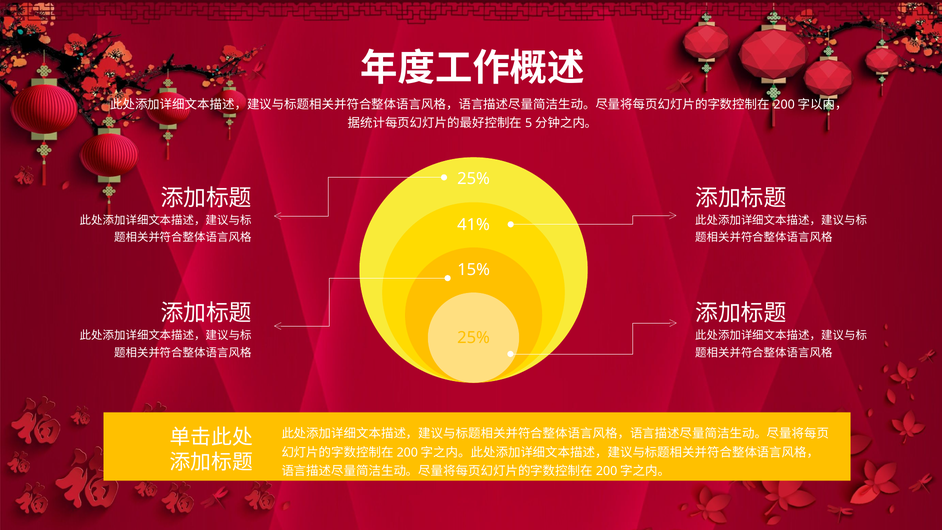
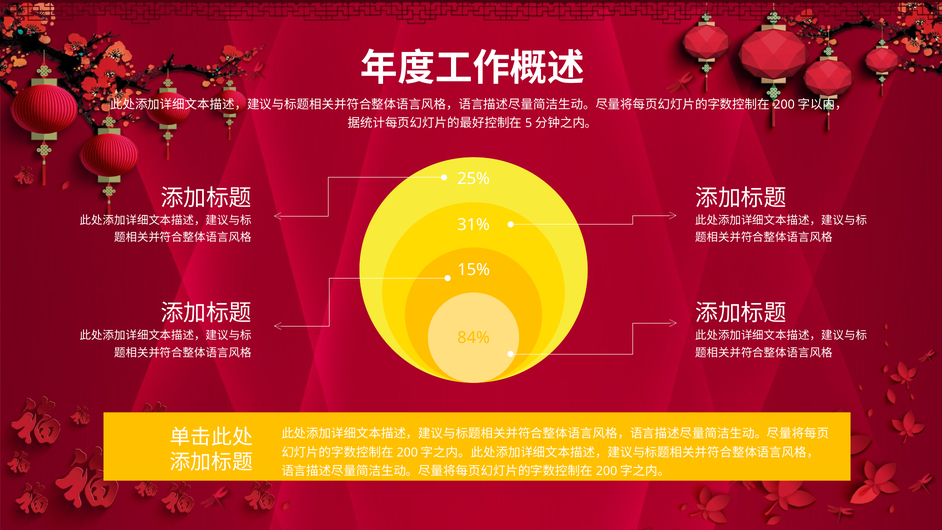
41%: 41% -> 31% (474, 224)
25%: 25% -> 84% (474, 337)
